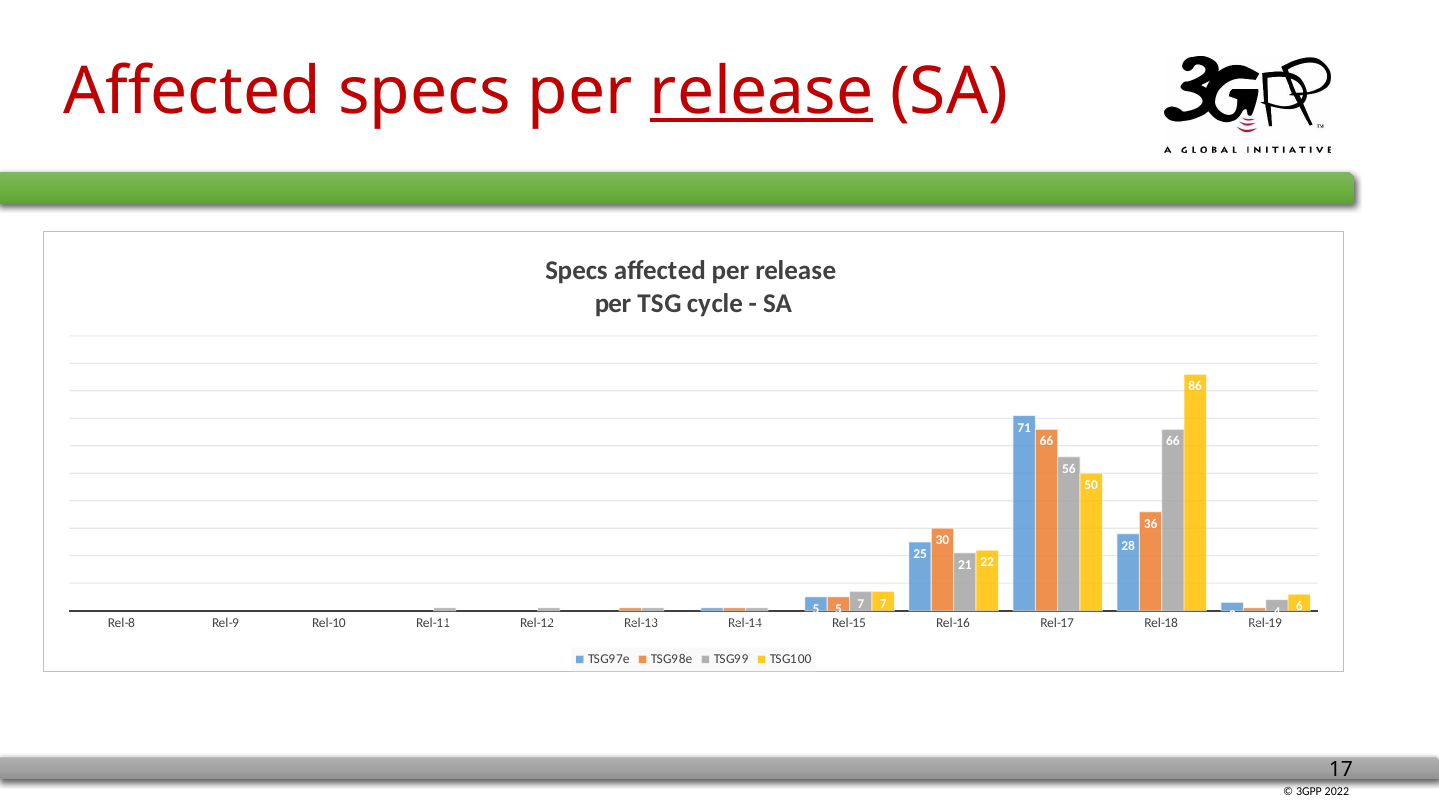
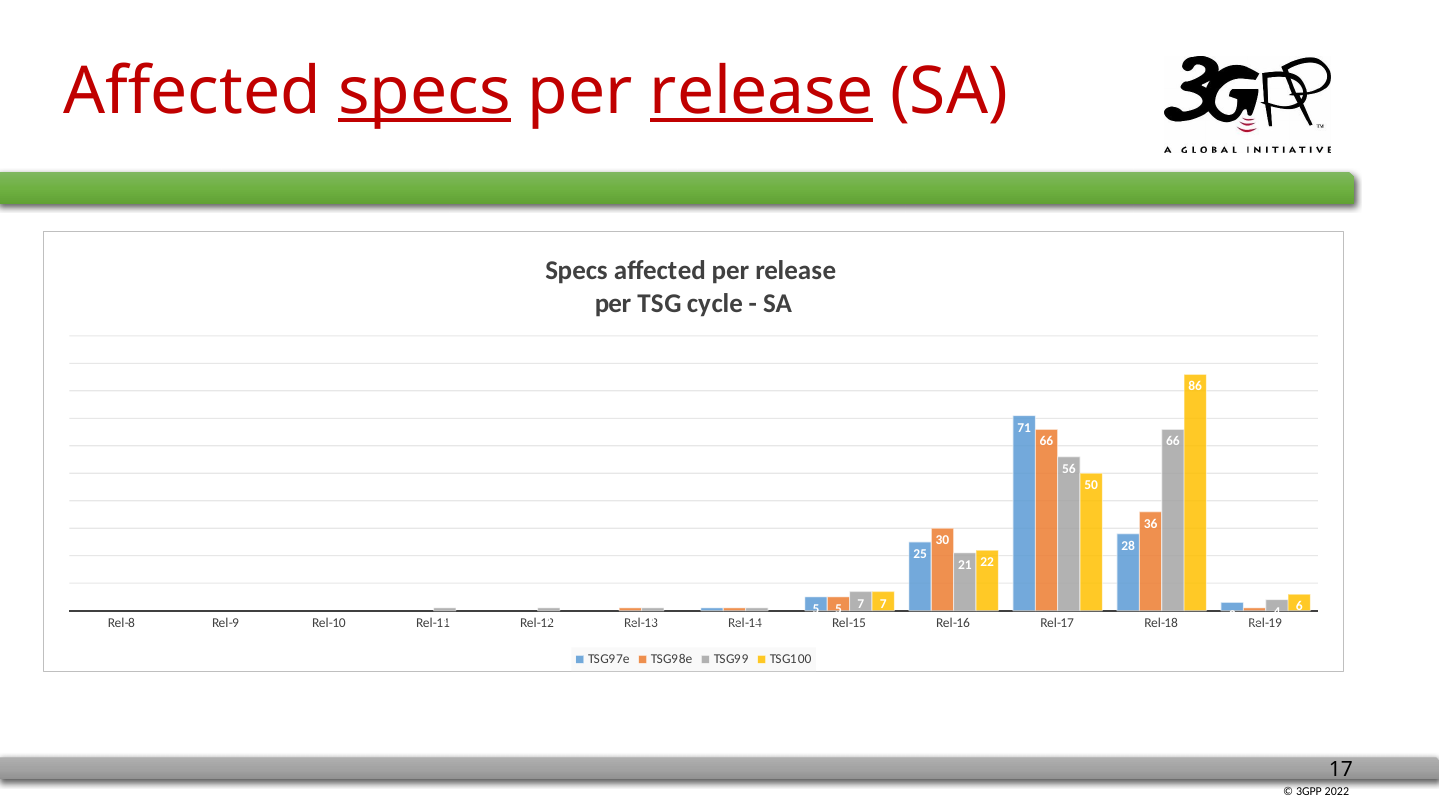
specs underline: none -> present (424, 91)
